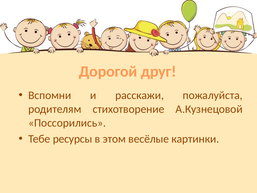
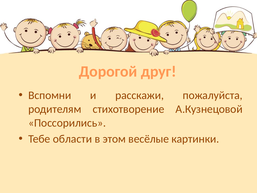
ресурсы: ресурсы -> области (72, 139)
